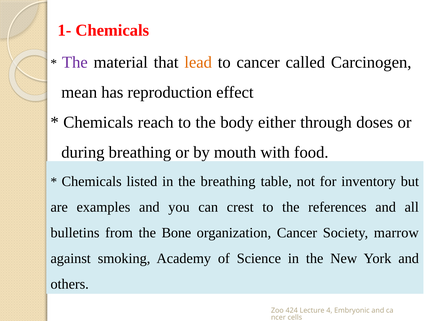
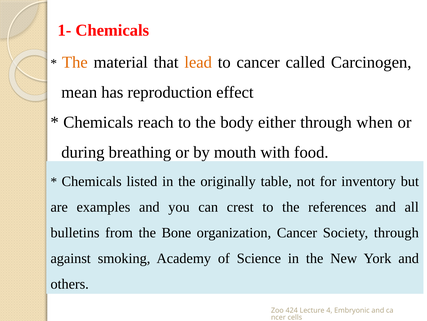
The colour: purple -> orange (75, 62)
doses: doses -> when (375, 122)
the breathing: breathing -> originally (228, 181)
Society marrow: marrow -> through (396, 232)
